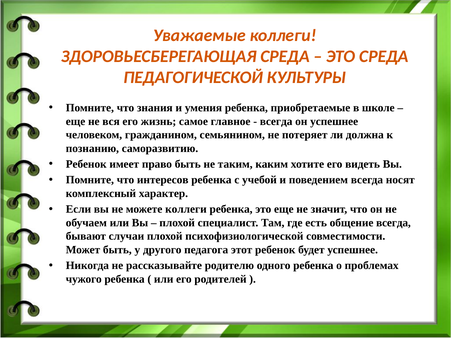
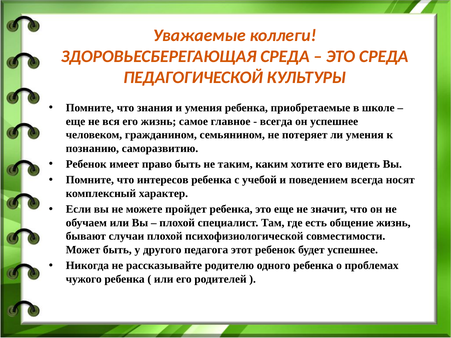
ли должна: должна -> умения (365, 135)
можете коллеги: коллеги -> пройдет (186, 209)
общение всегда: всегда -> жизнь (393, 223)
